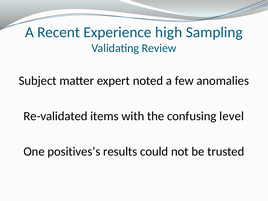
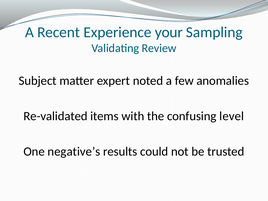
high: high -> your (169, 32)
positives’s: positives’s -> negative’s (74, 151)
